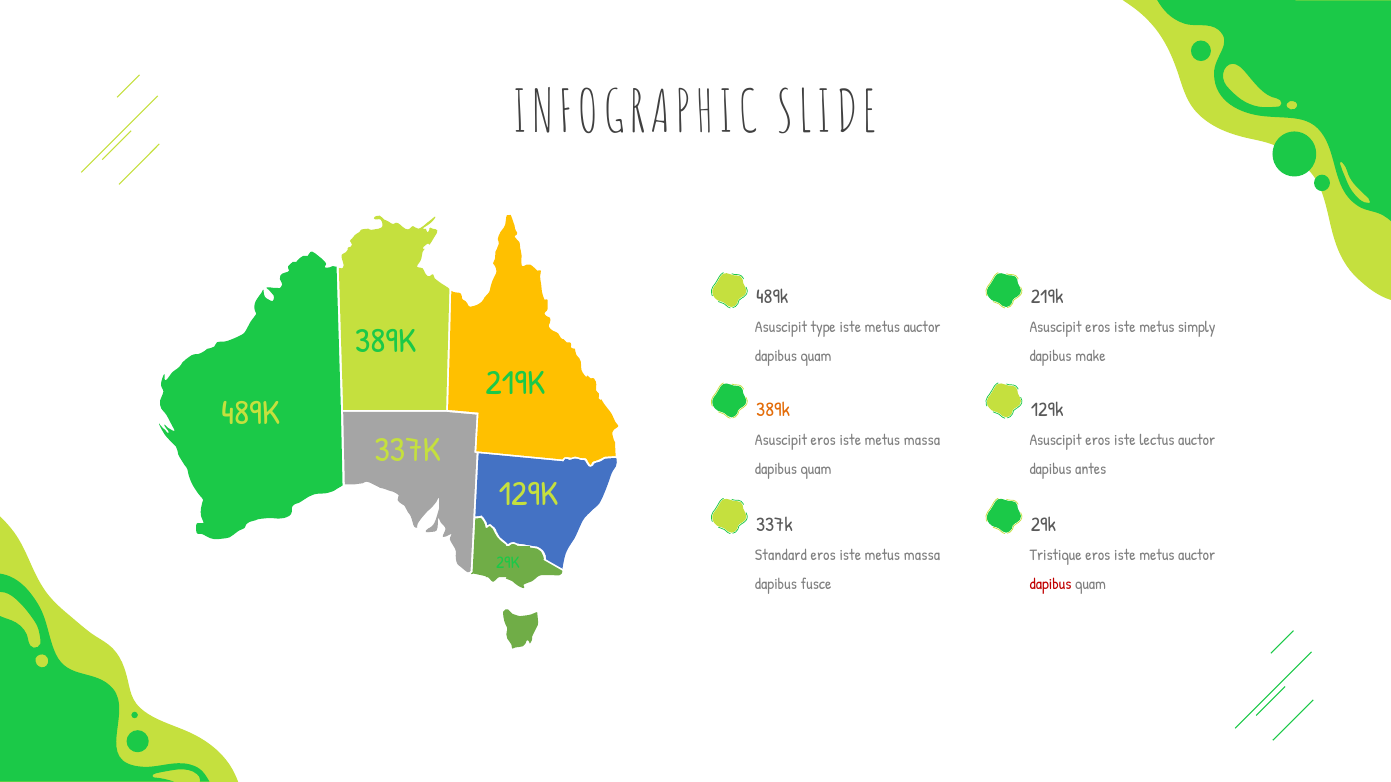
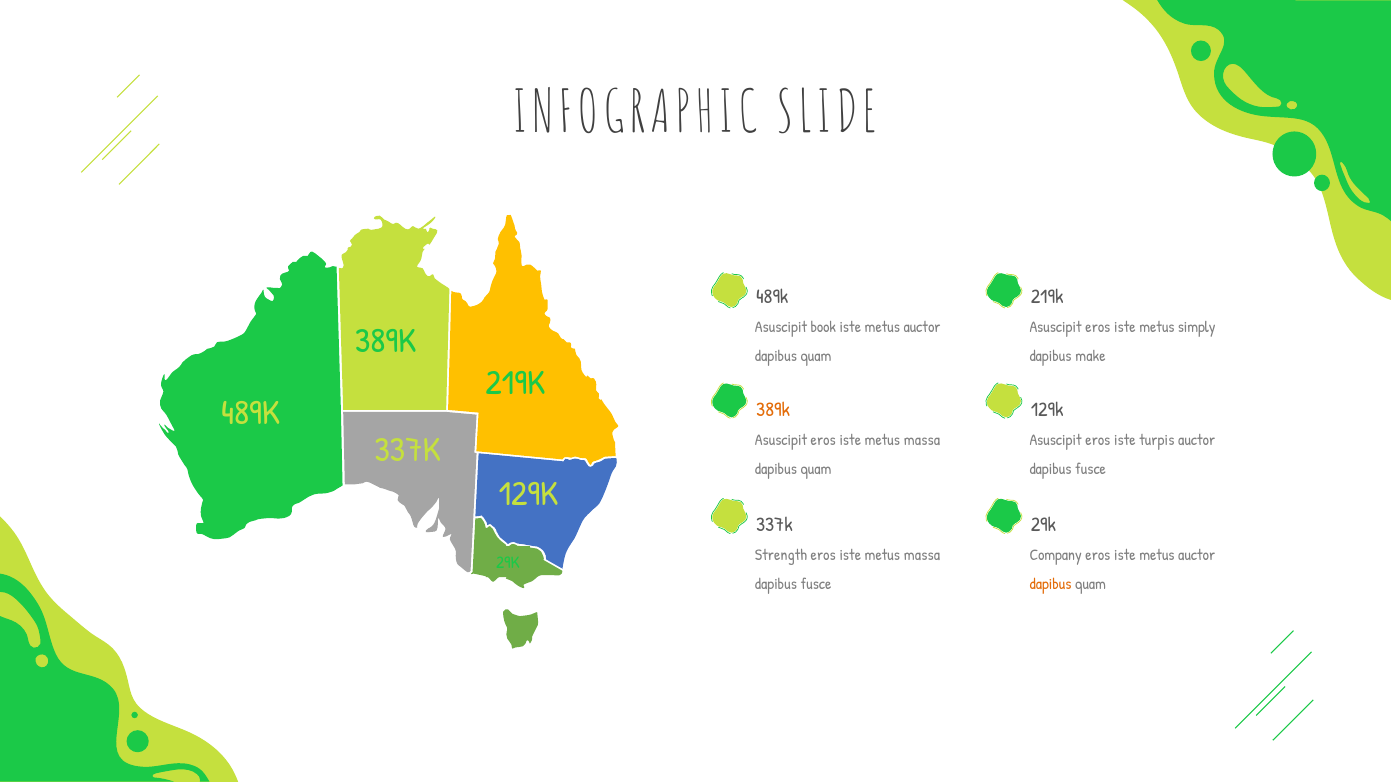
type: type -> book (823, 328)
lectus: lectus -> turpis (1157, 440)
antes: antes -> fusce (1091, 469)
Standard: Standard -> Strength (781, 556)
Tristique: Tristique -> Company (1056, 556)
dapibus colour: red -> orange (1051, 585)
